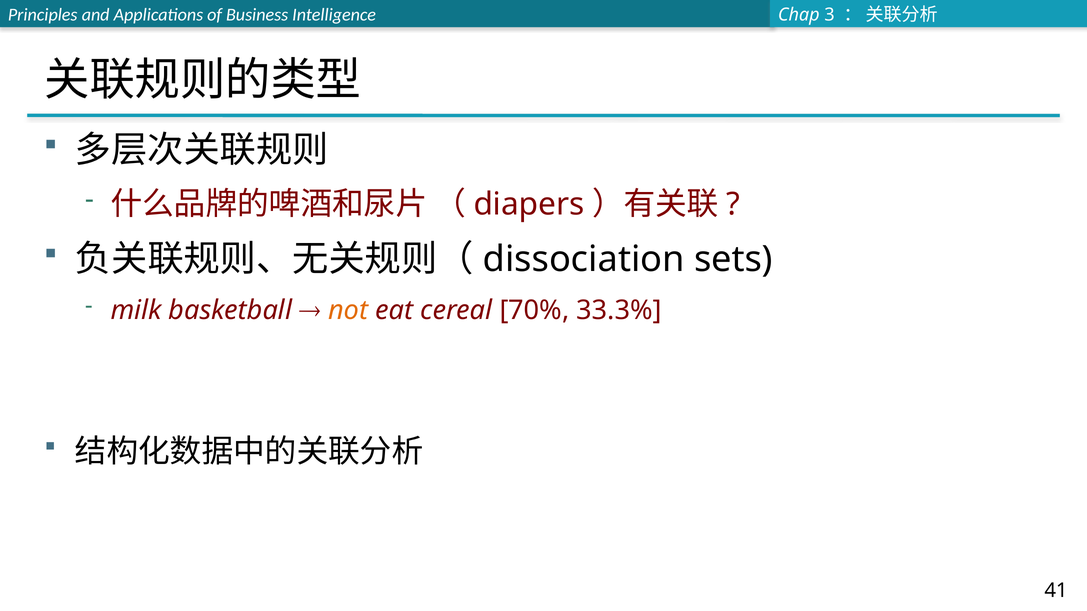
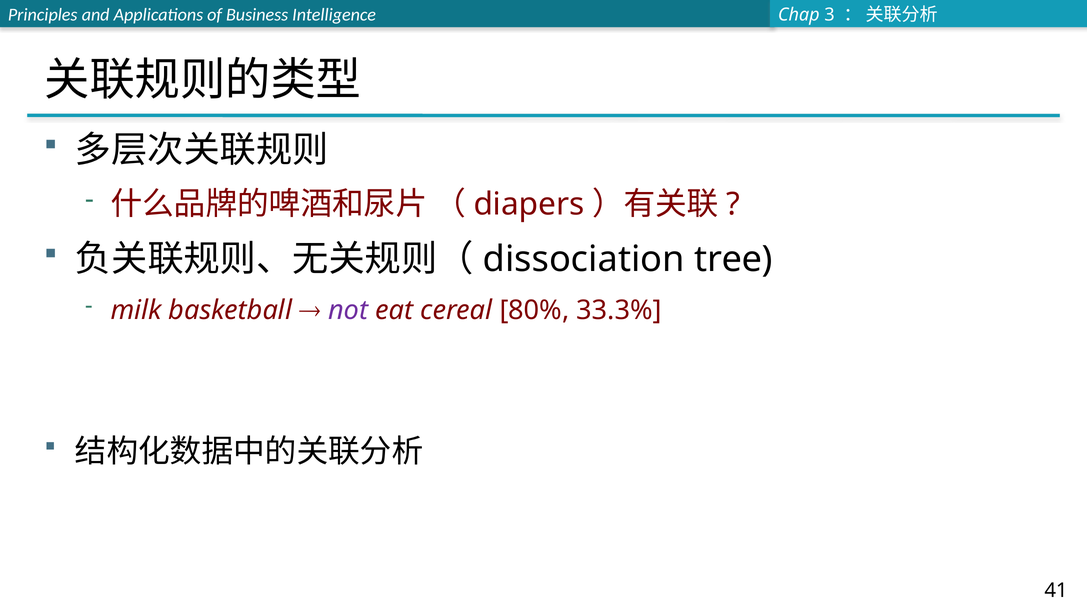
sets: sets -> tree (733, 259)
not colour: orange -> purple (348, 310)
70%: 70% -> 80% (534, 310)
